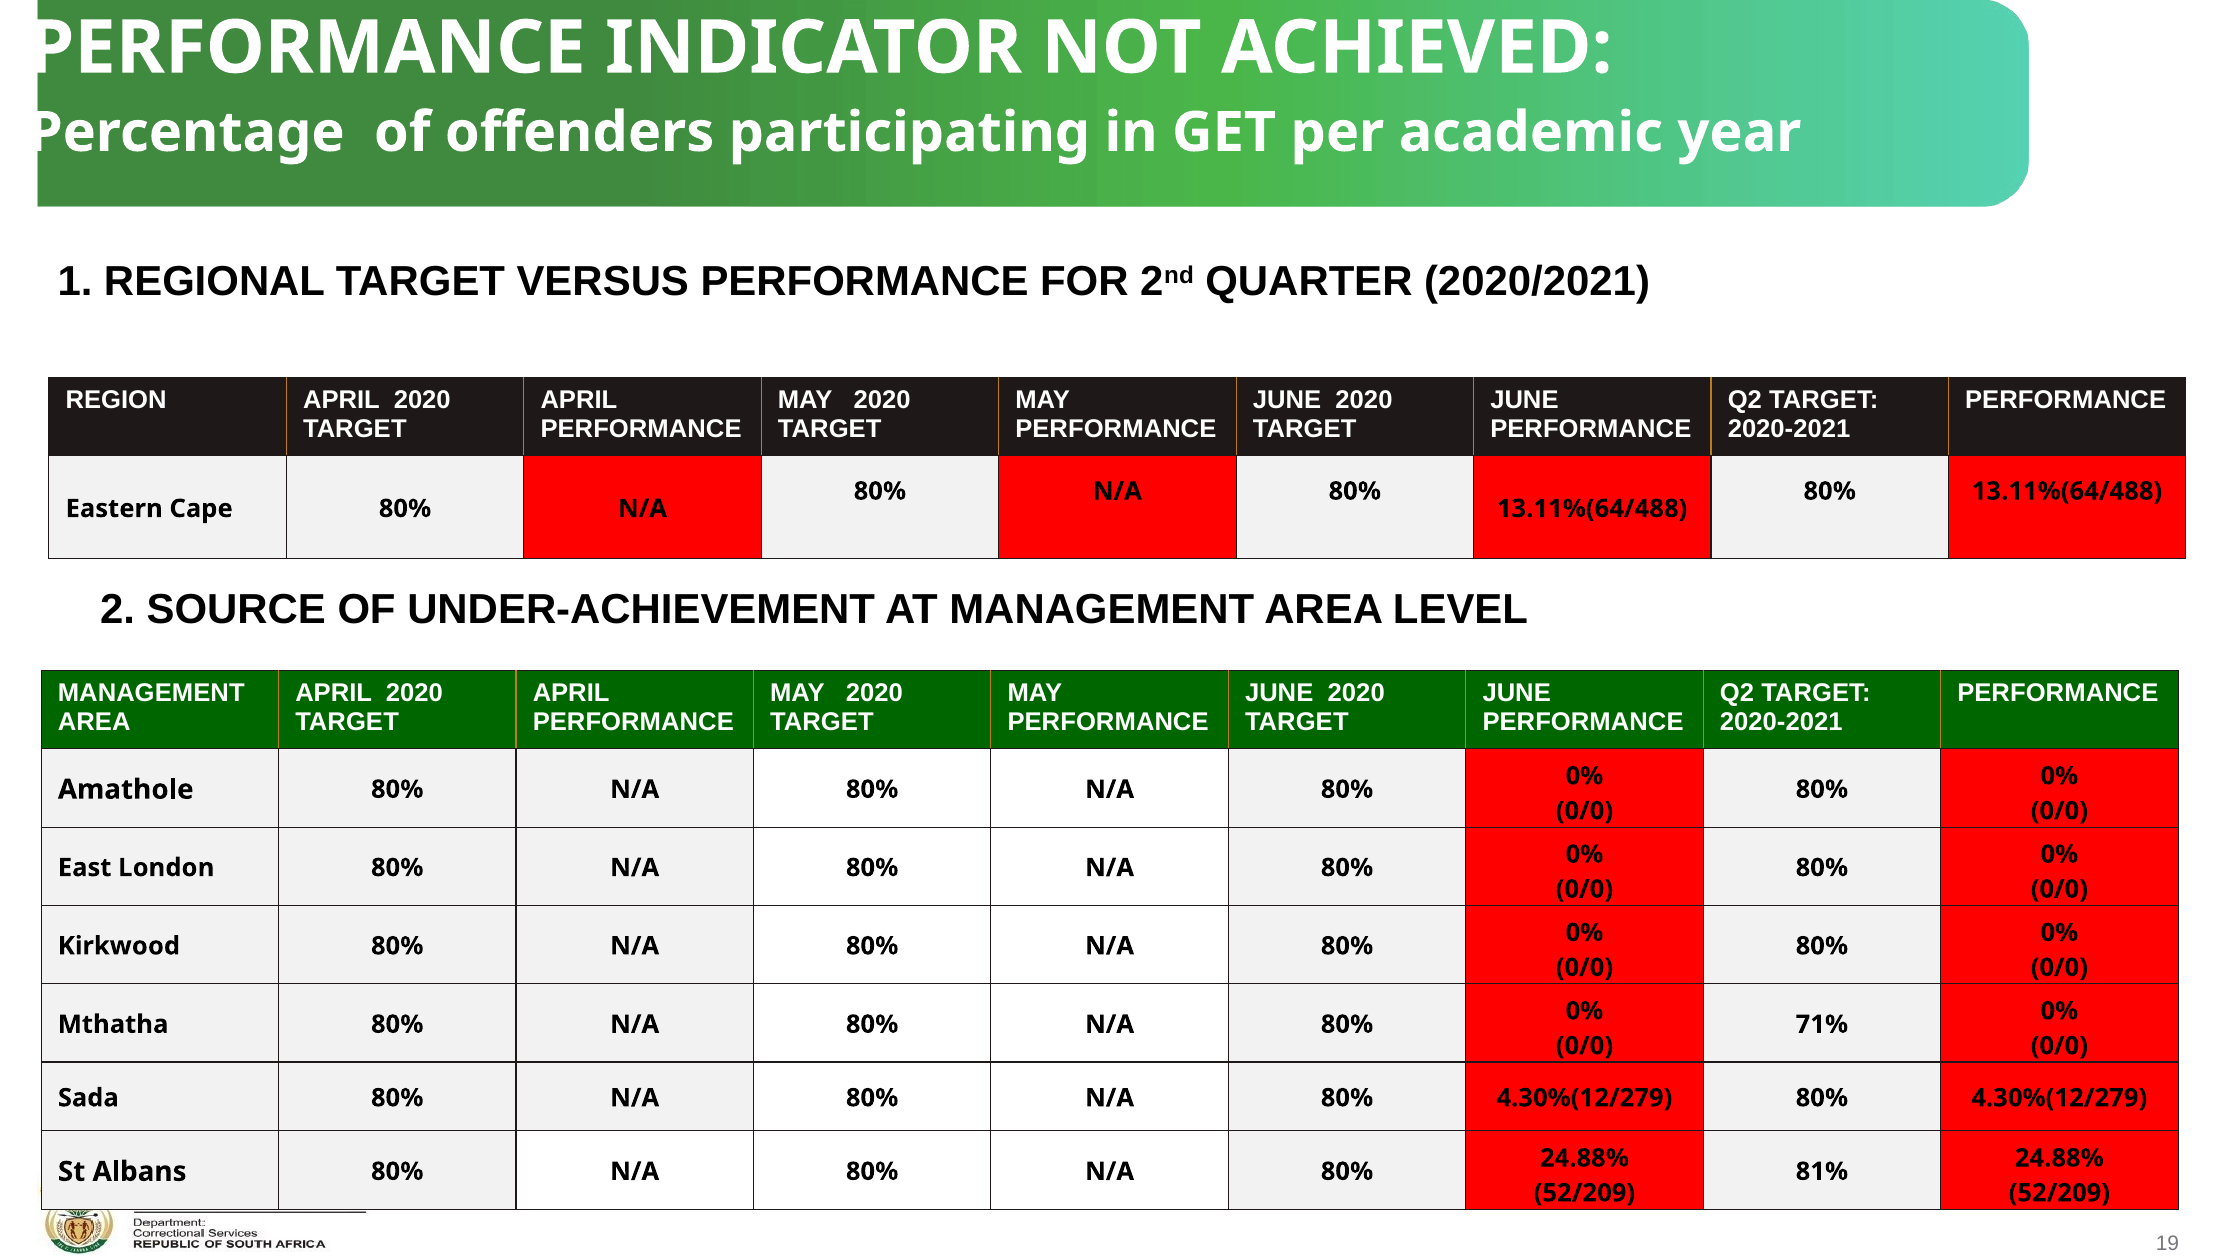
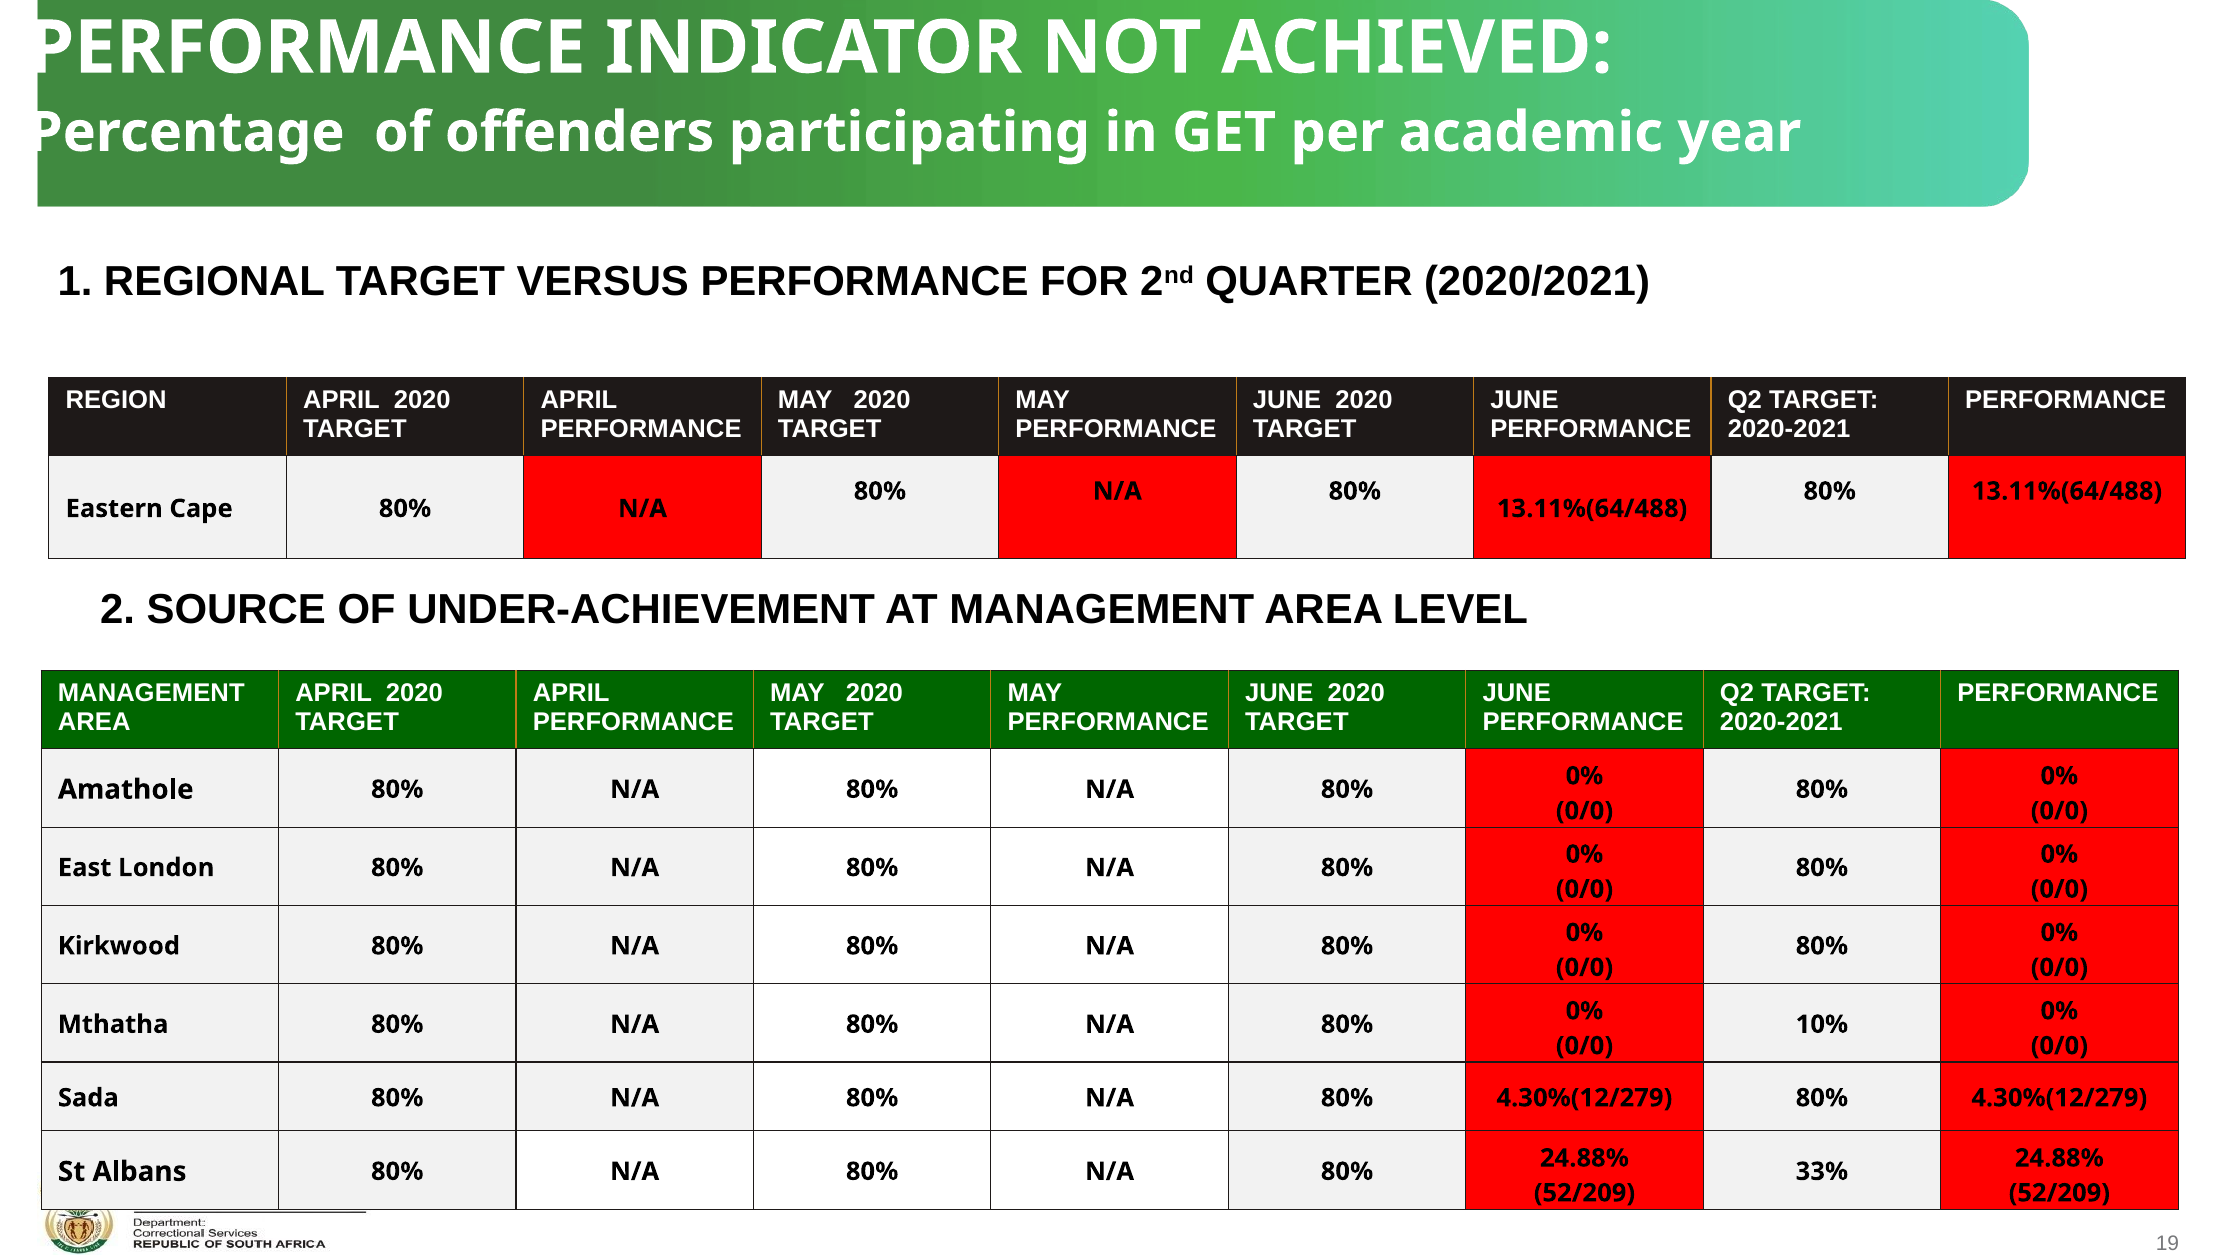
71%: 71% -> 10% (1822, 1024)
81%: 81% -> 33% (1822, 1172)
